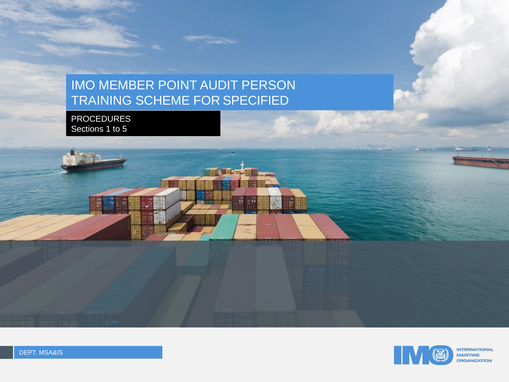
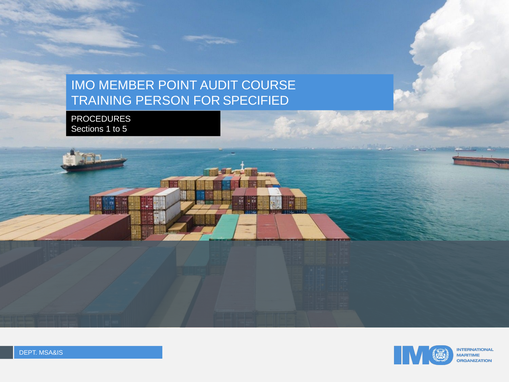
PERSON: PERSON -> COURSE (269, 85)
SCHEME: SCHEME -> PERSON (163, 100)
